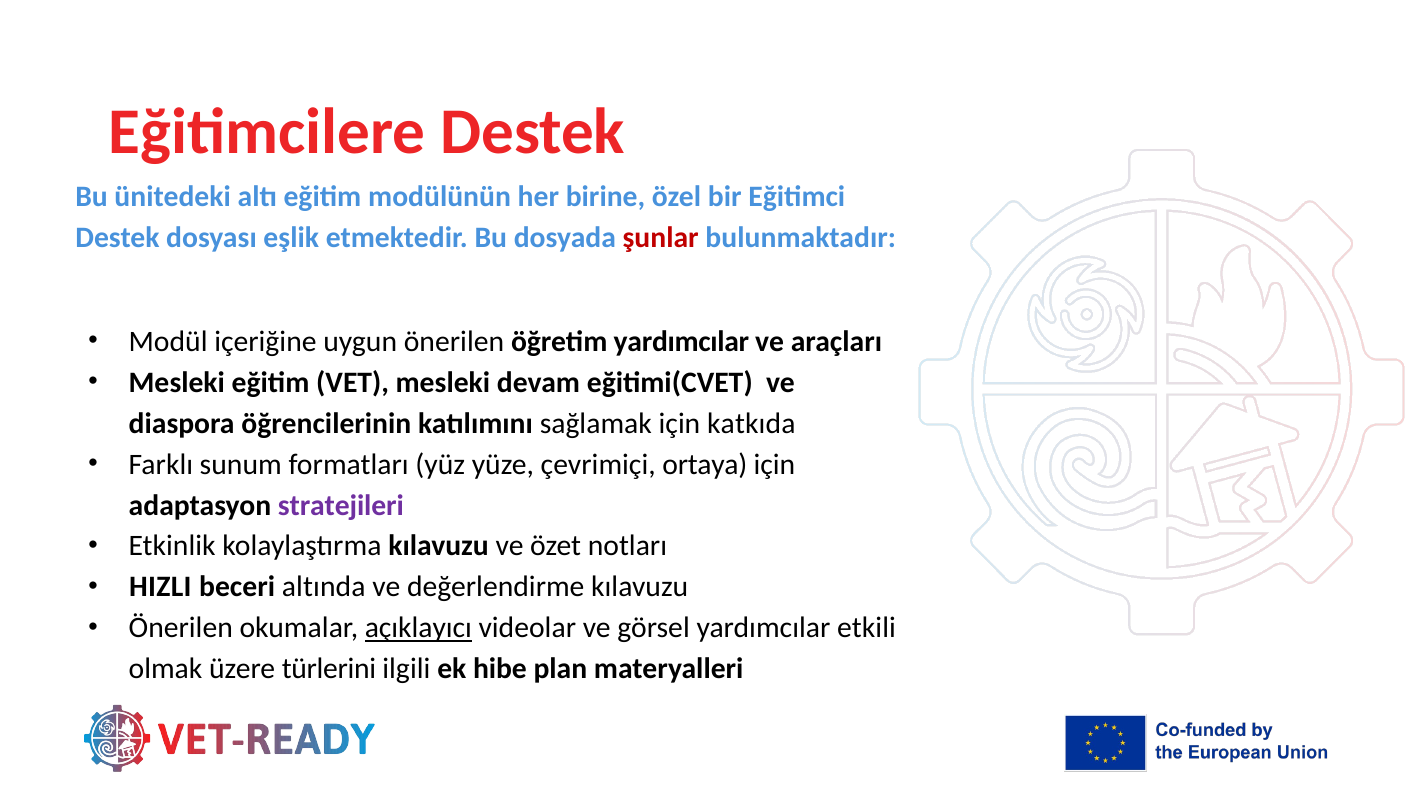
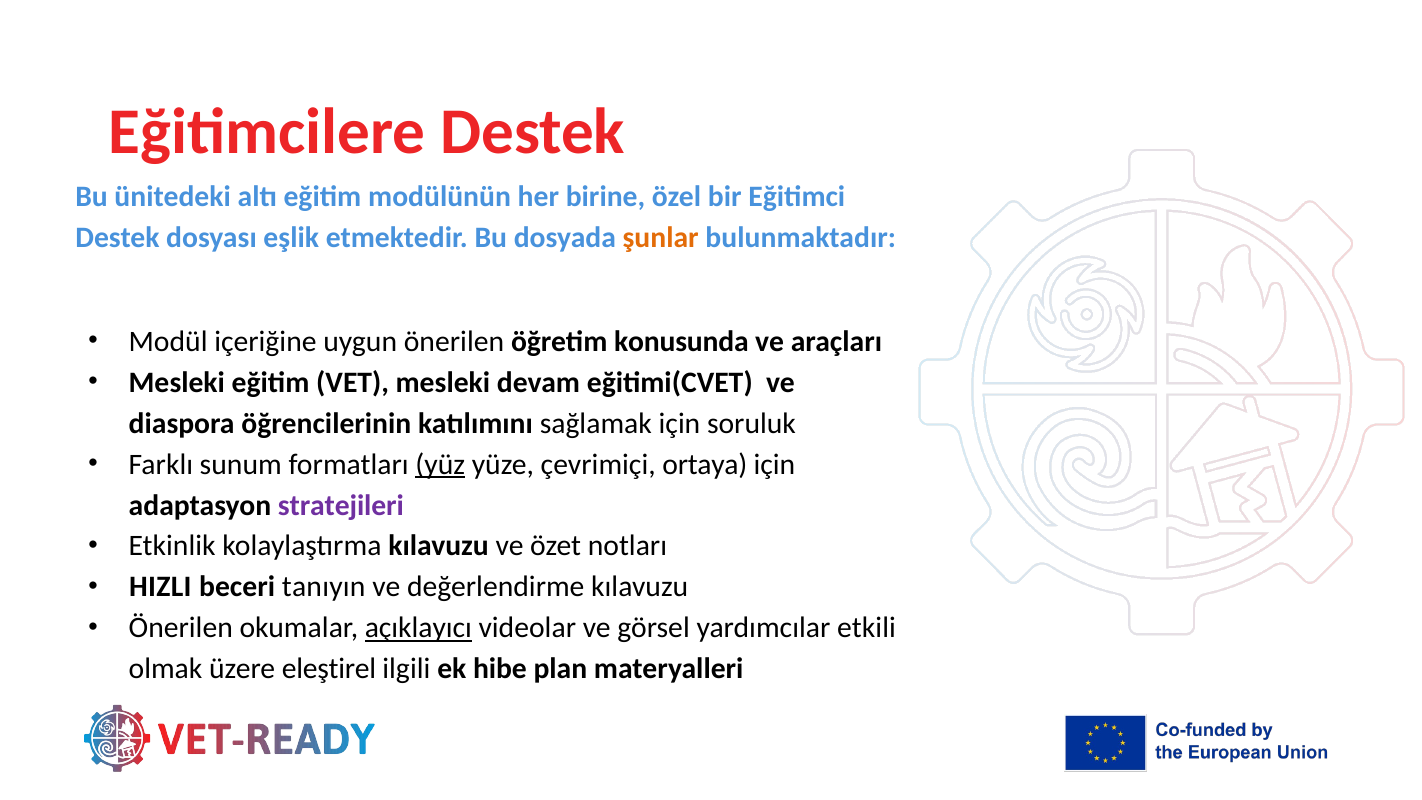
şunlar colour: red -> orange (661, 238)
öğretim yardımcılar: yardımcılar -> konusunda (681, 342)
katkıda: katkıda -> soruluk (751, 423)
yüz underline: none -> present (440, 464)
altında: altında -> tanıyın (324, 587)
türlerini: türlerini -> eleştirel (329, 669)
